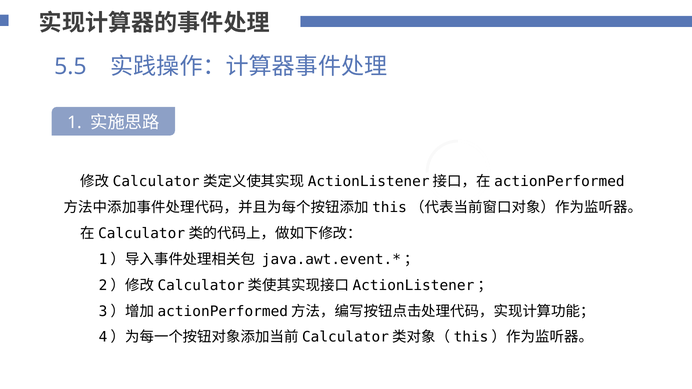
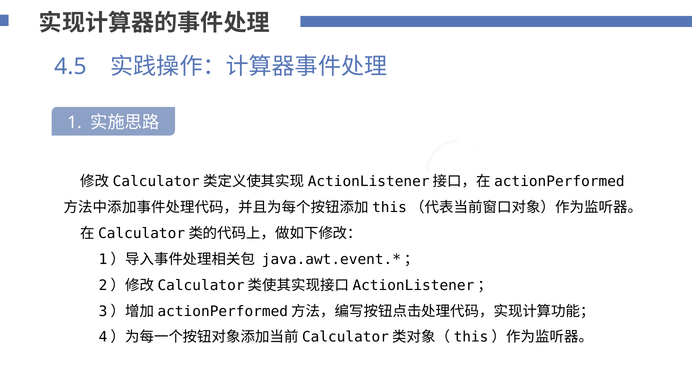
5.5: 5.5 -> 4.5 (70, 67)
